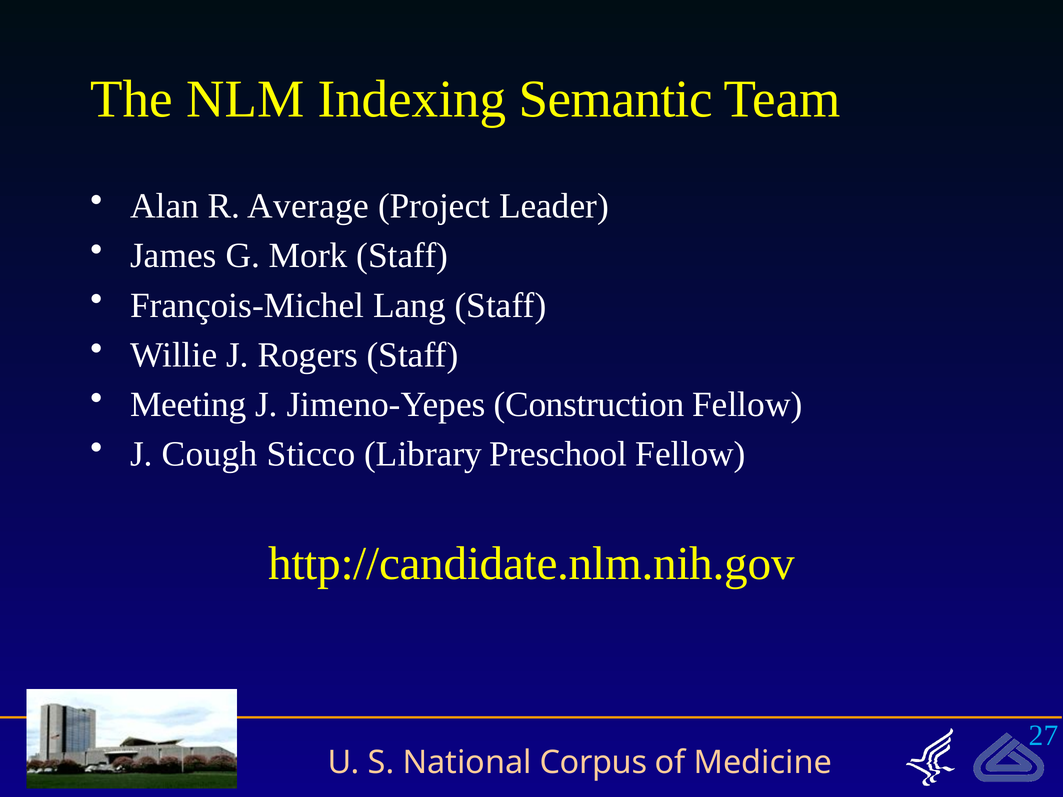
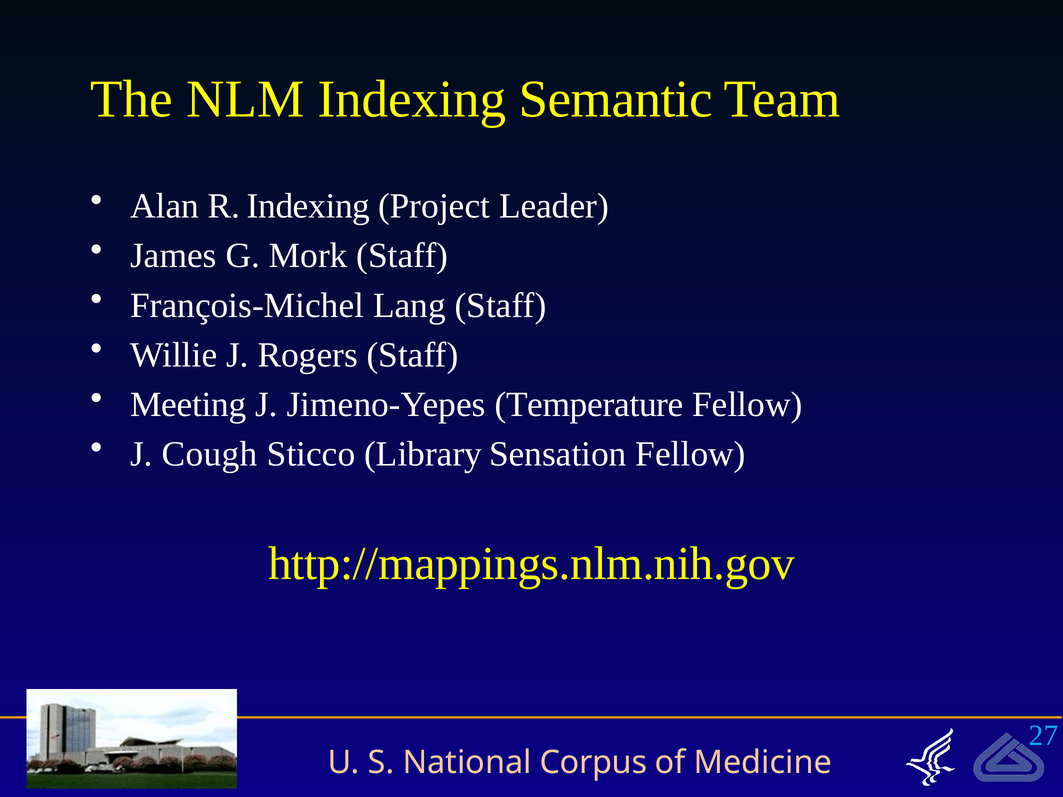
R Average: Average -> Indexing (308, 206)
Construction: Construction -> Temperature (589, 405)
Preschool: Preschool -> Sensation (558, 454)
http://candidate.nlm.nih.gov: http://candidate.nlm.nih.gov -> http://mappings.nlm.nih.gov (531, 564)
